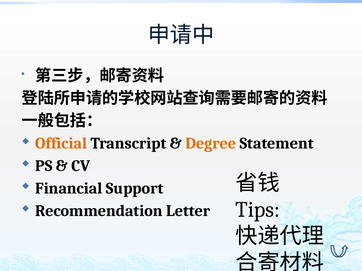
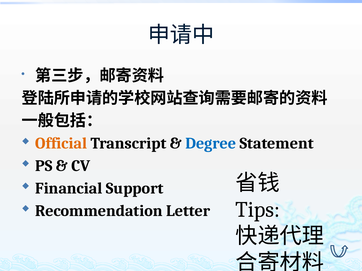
Degree colour: orange -> blue (211, 144)
